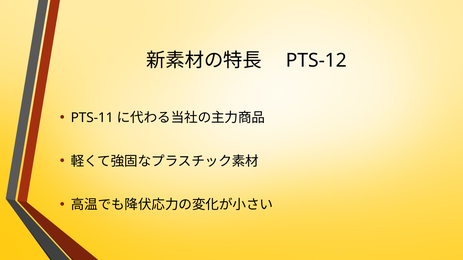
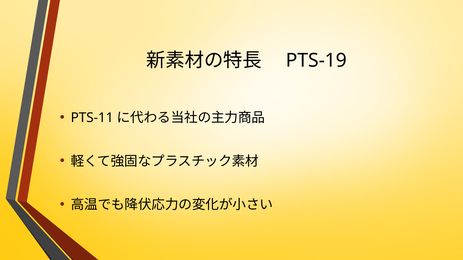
PTS-12: PTS-12 -> PTS-19 (316, 61)
